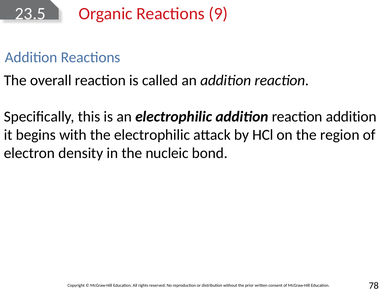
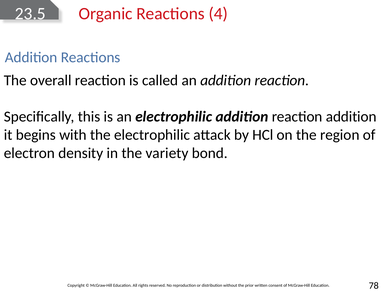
9: 9 -> 4 (218, 14)
nucleic: nucleic -> variety (167, 153)
